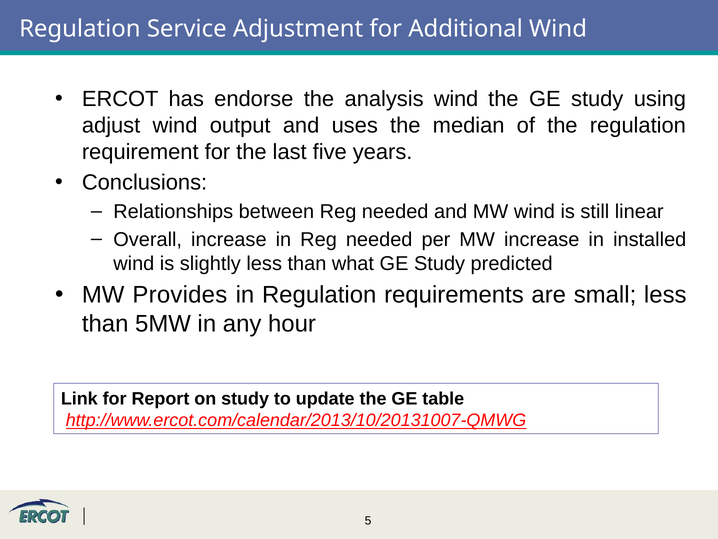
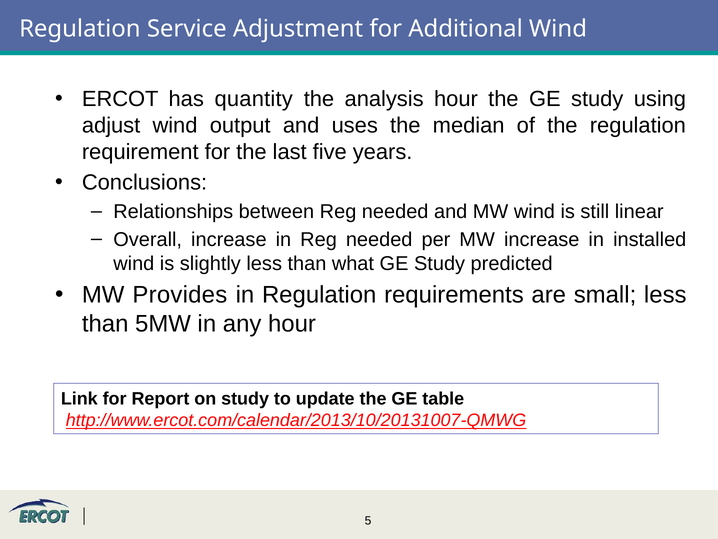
endorse: endorse -> quantity (254, 99)
analysis wind: wind -> hour (456, 99)
